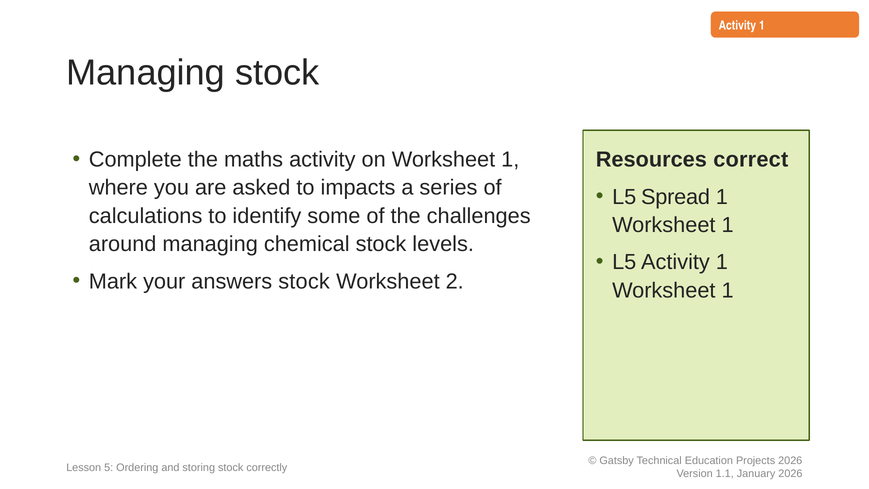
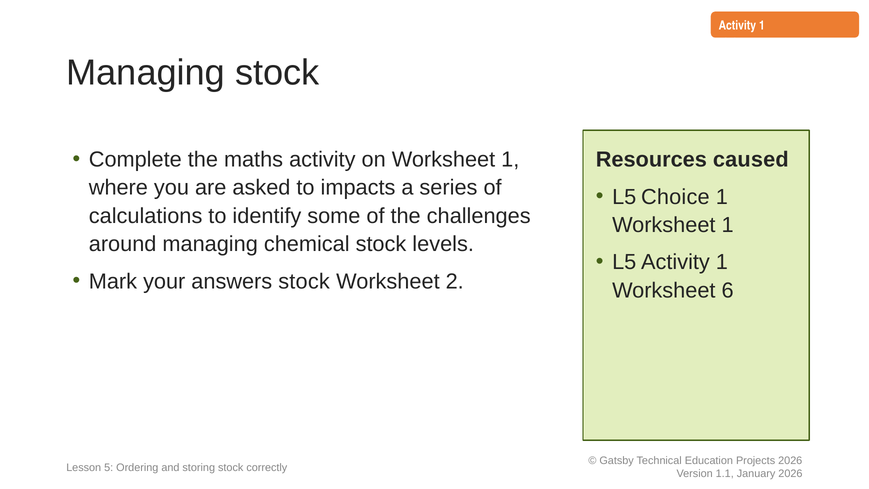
correct: correct -> caused (751, 160)
Spread: Spread -> Choice (675, 197)
1: 1 -> 6 (728, 290)
